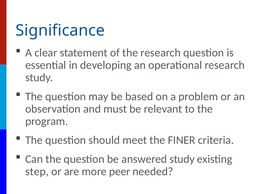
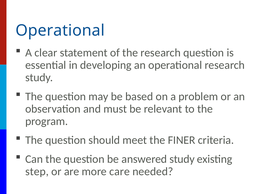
Significance: Significance -> Operational (60, 30)
peer: peer -> care (120, 172)
